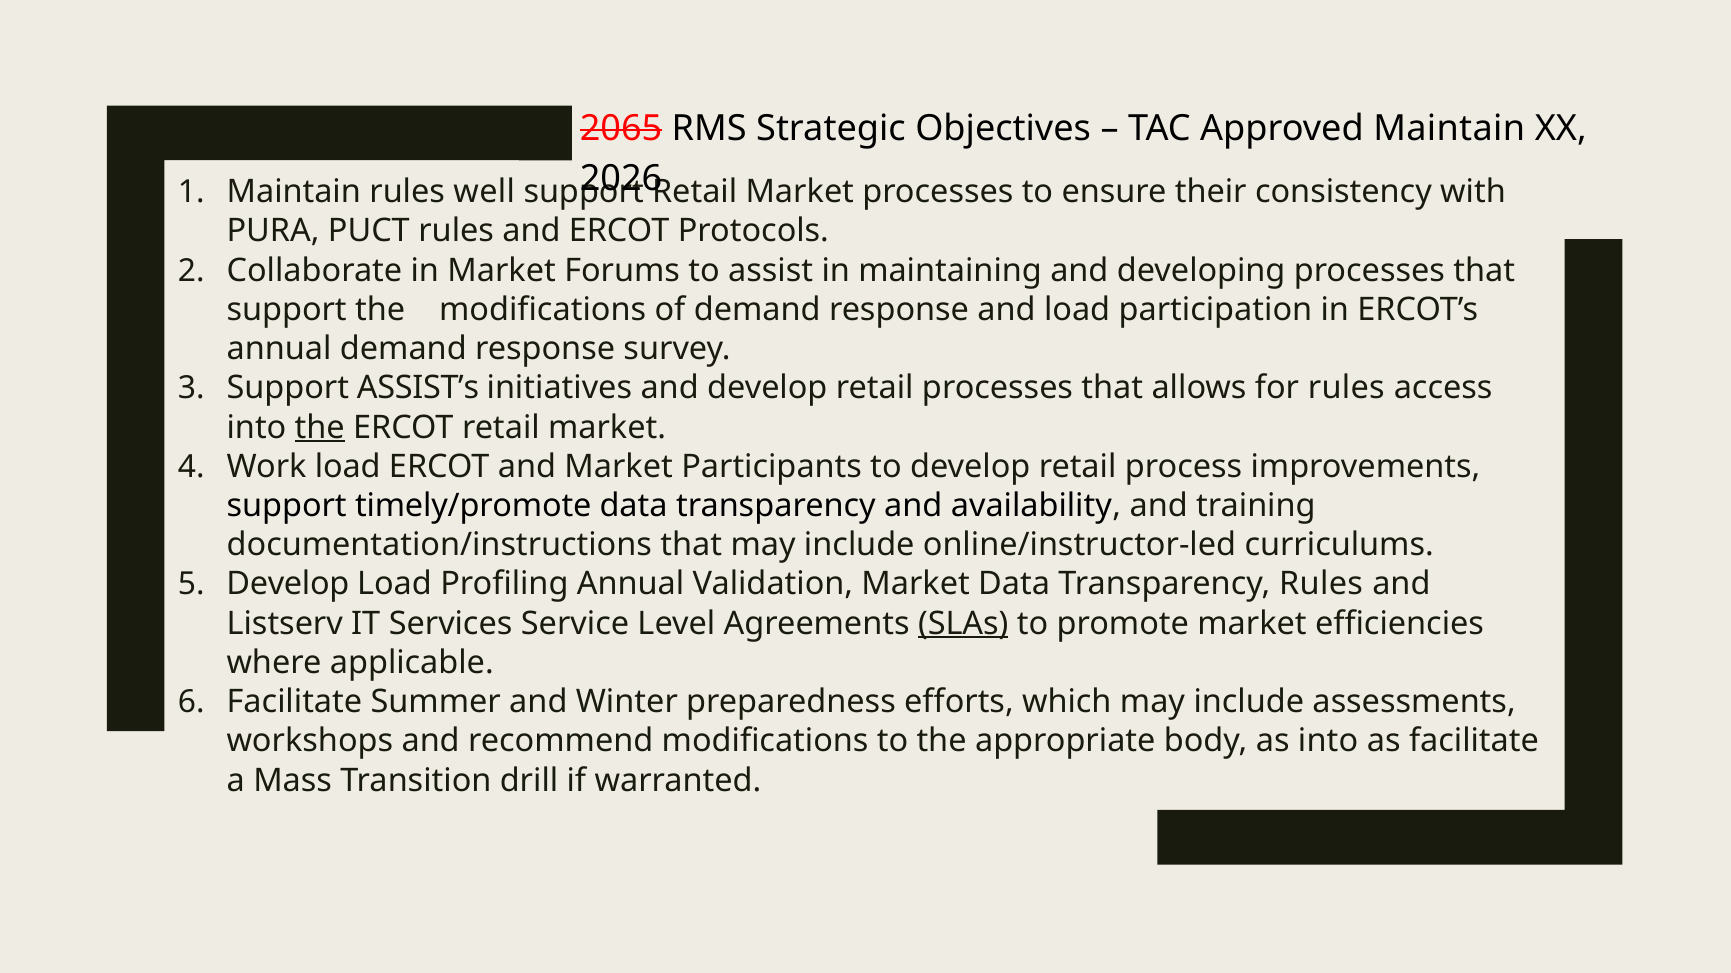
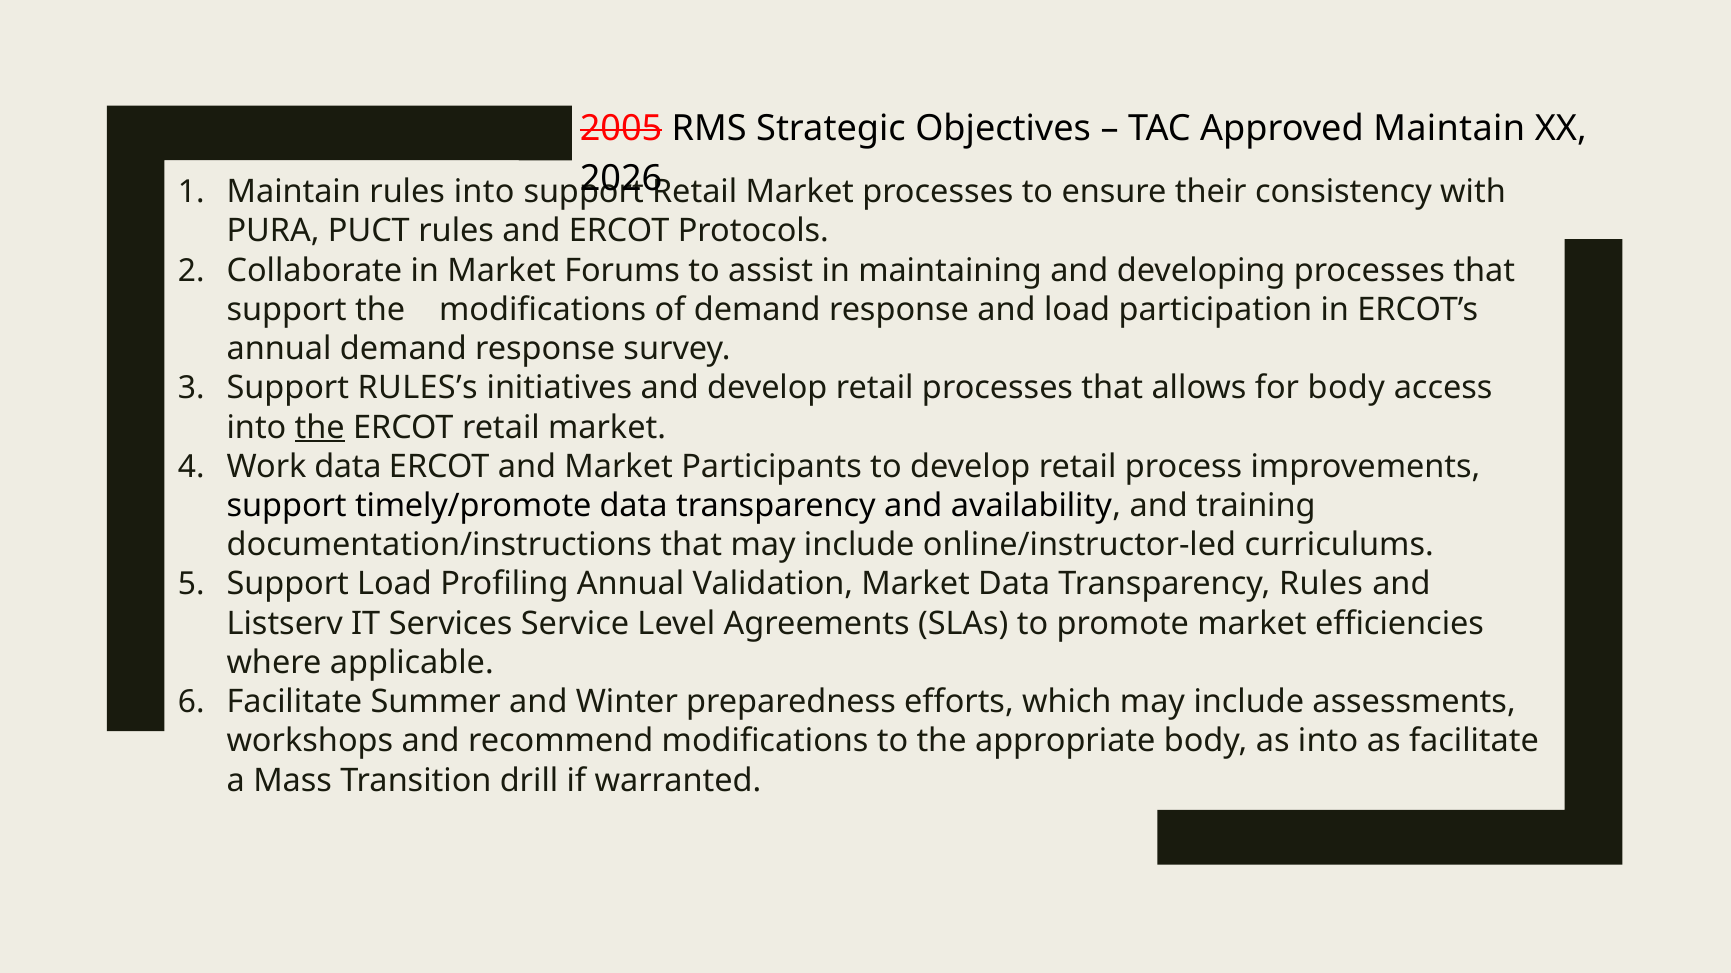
2065: 2065 -> 2005 (621, 129)
rules well: well -> into (484, 192)
ASSIST’s: ASSIST’s -> RULES’s (418, 388)
for rules: rules -> body (1346, 388)
Work load: load -> data (348, 467)
Develop: Develop -> Support (288, 585)
SLAs underline: present -> none (963, 624)
